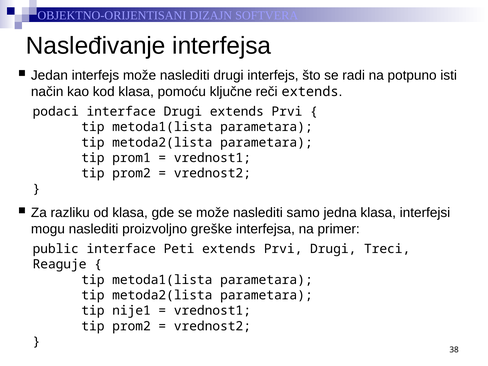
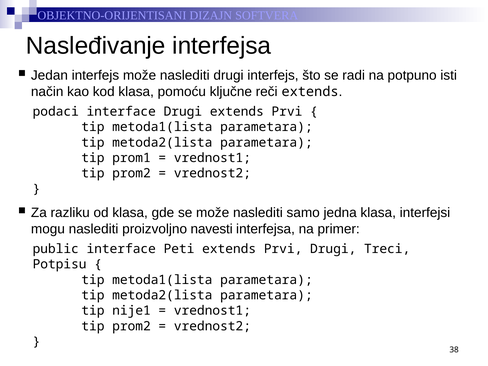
greške: greške -> navesti (212, 229)
Reaguje: Reaguje -> Potpisu (60, 264)
